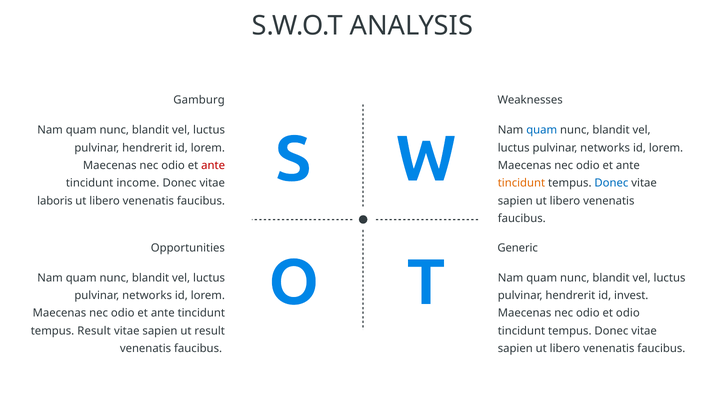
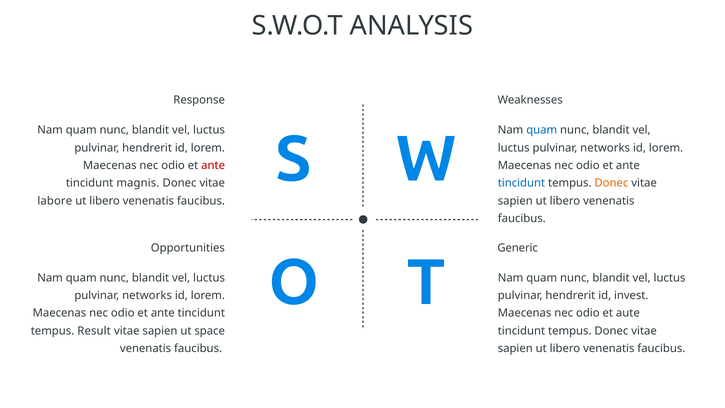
Gamburg: Gamburg -> Response (199, 100)
income: income -> magnis (138, 183)
tincidunt colour: orange -> blue (521, 183)
Donec colour: blue -> orange (611, 183)
laboris: laboris -> labore (55, 201)
et odio: odio -> aute (628, 313)
ut result: result -> space (210, 331)
